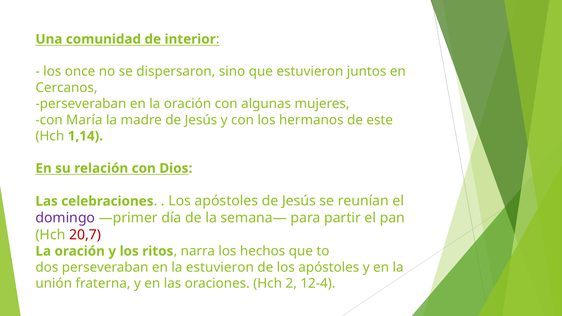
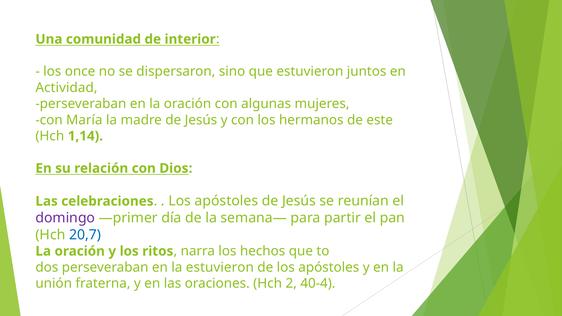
Cercanos: Cercanos -> Actividad (66, 88)
20,7 colour: red -> blue (85, 235)
12-4: 12-4 -> 40-4 (318, 284)
